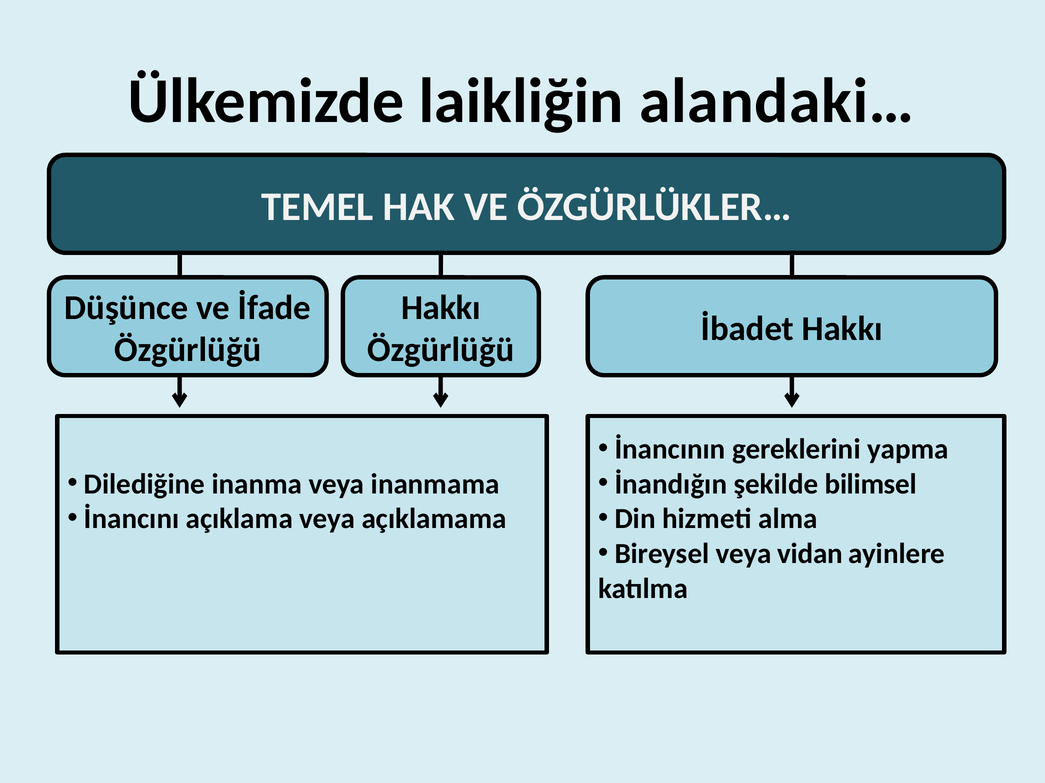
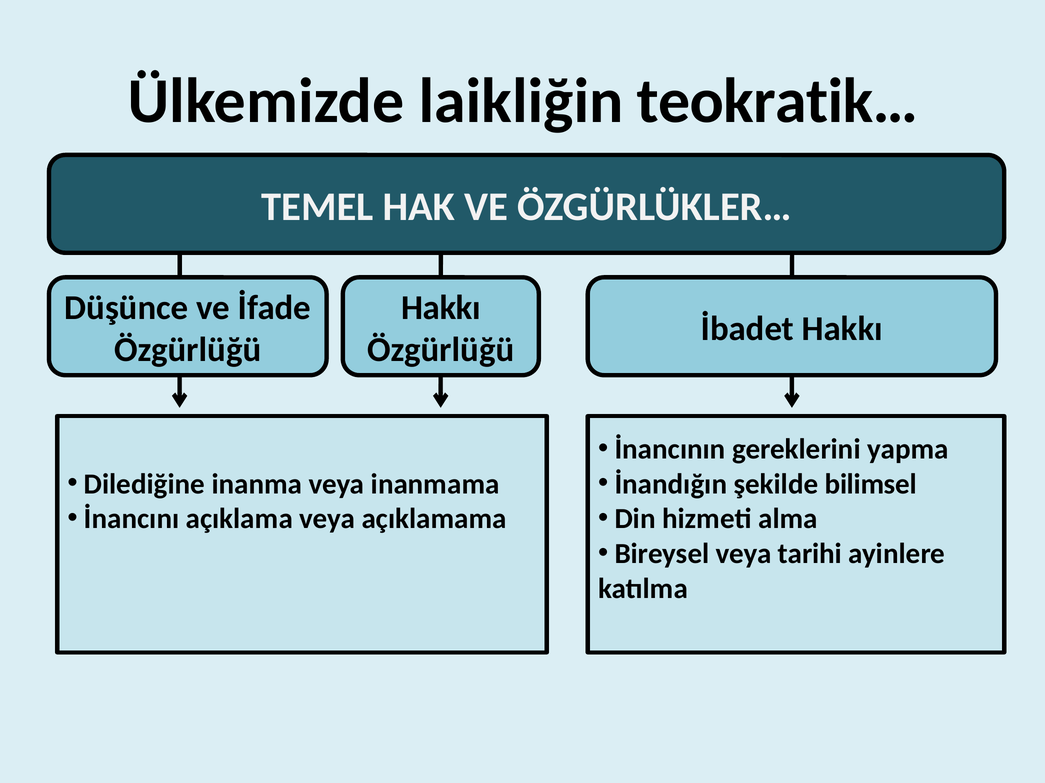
alandaki…: alandaki… -> teokratik… (777, 101)
vidan: vidan -> tarihi (810, 554)
